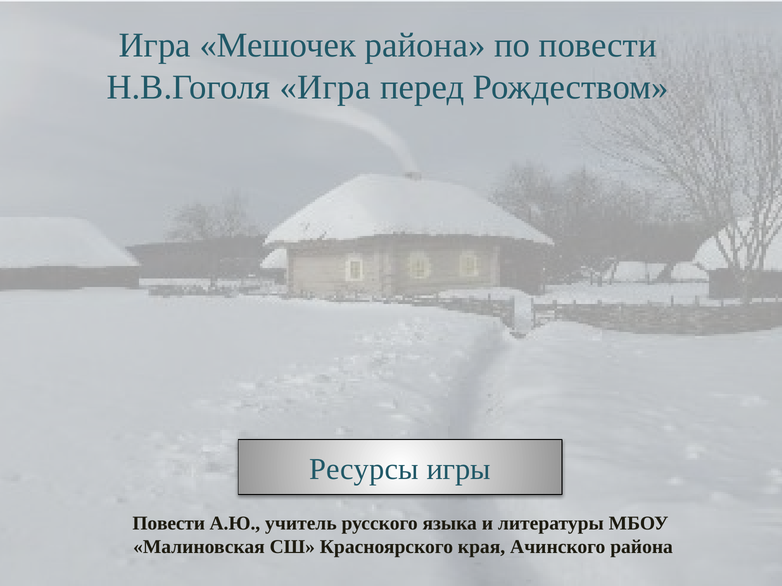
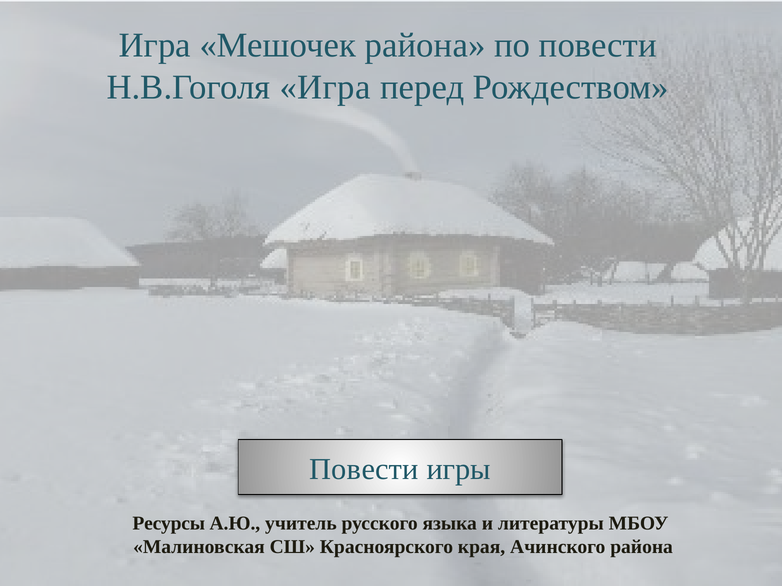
Ресурсы: Ресурсы -> Повести (364, 469)
Повести: Повести -> Ресурсы (169, 524)
